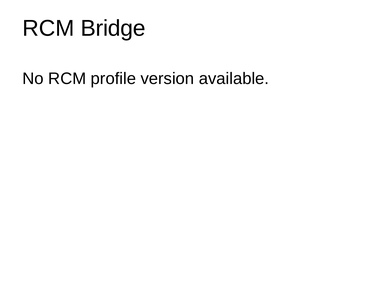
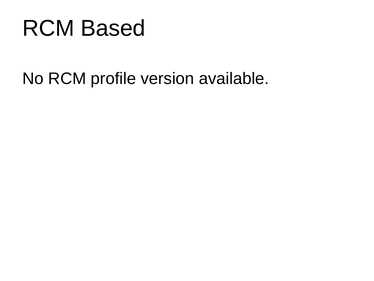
Bridge: Bridge -> Based (113, 28)
